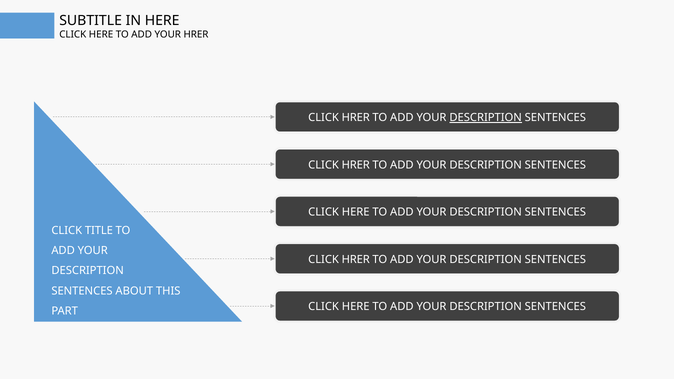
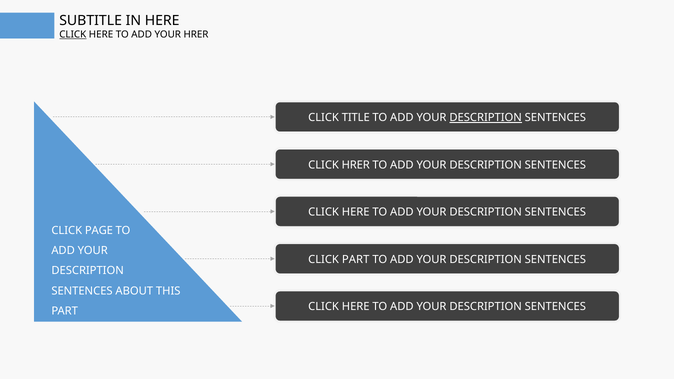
CLICK underline: none -> present (73, 34)
HRER: HRER -> TITLE (356, 118)
TITLE: TITLE -> PAGE (99, 230)
HRER: HRER -> PART (356, 260)
